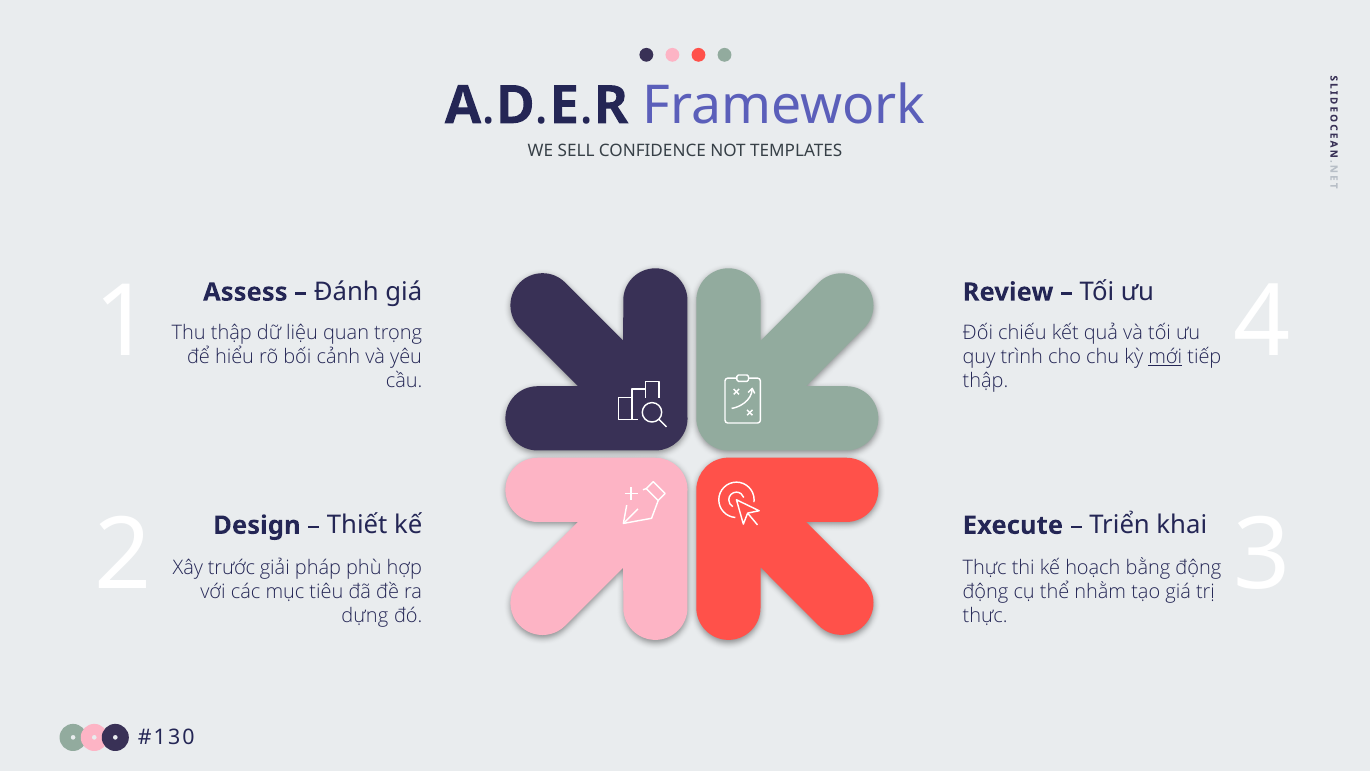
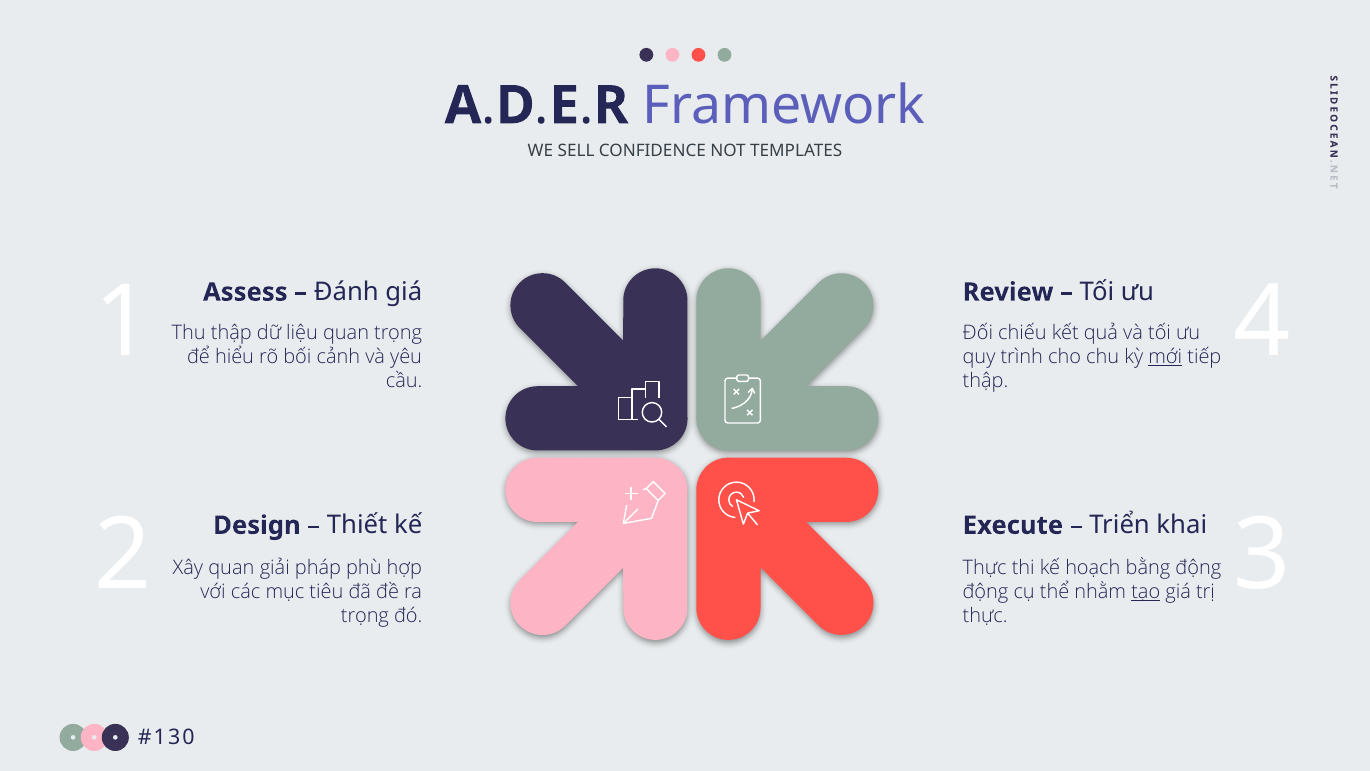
Xây trước: trước -> quan (231, 568)
tạo underline: none -> present (1146, 592)
dựng: dựng -> trọng (365, 615)
